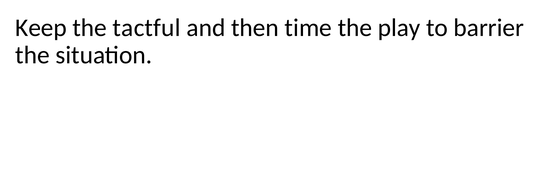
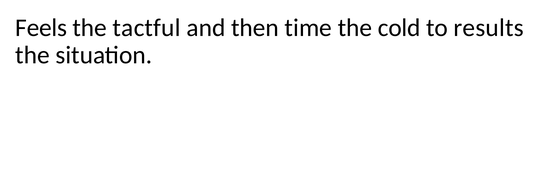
Keep: Keep -> Feels (41, 28)
play: play -> cold (399, 28)
barrier: barrier -> results (489, 28)
